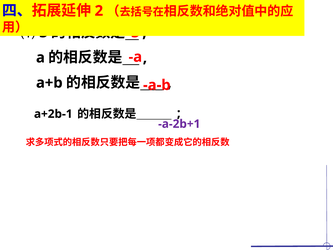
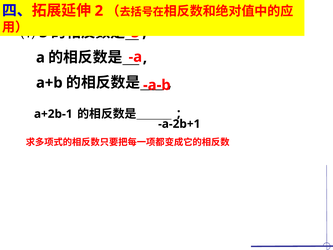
a-2b+1 colour: purple -> black (179, 124)
